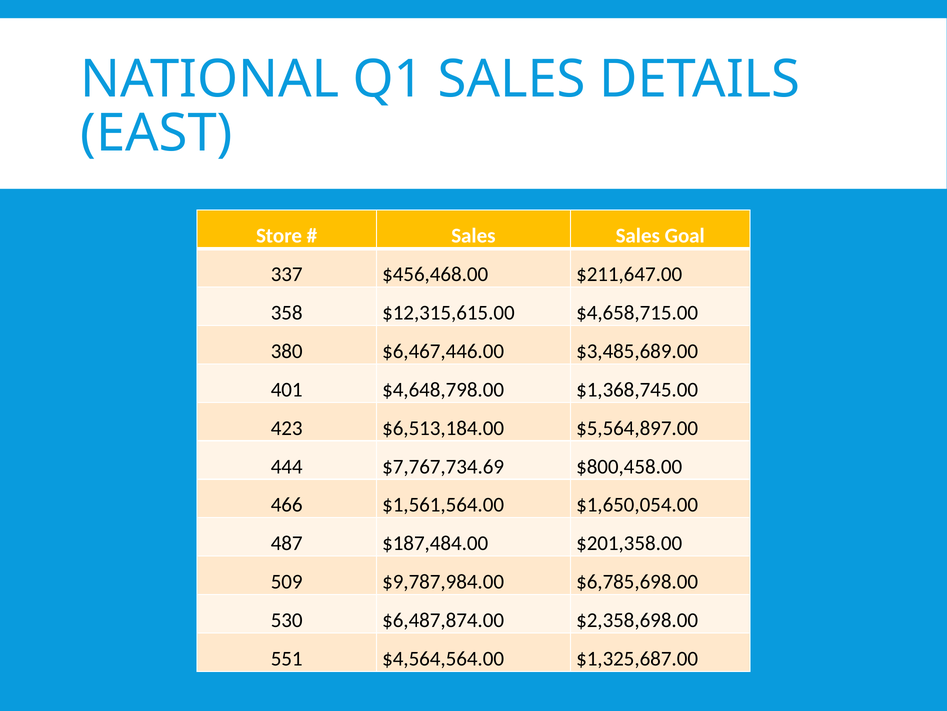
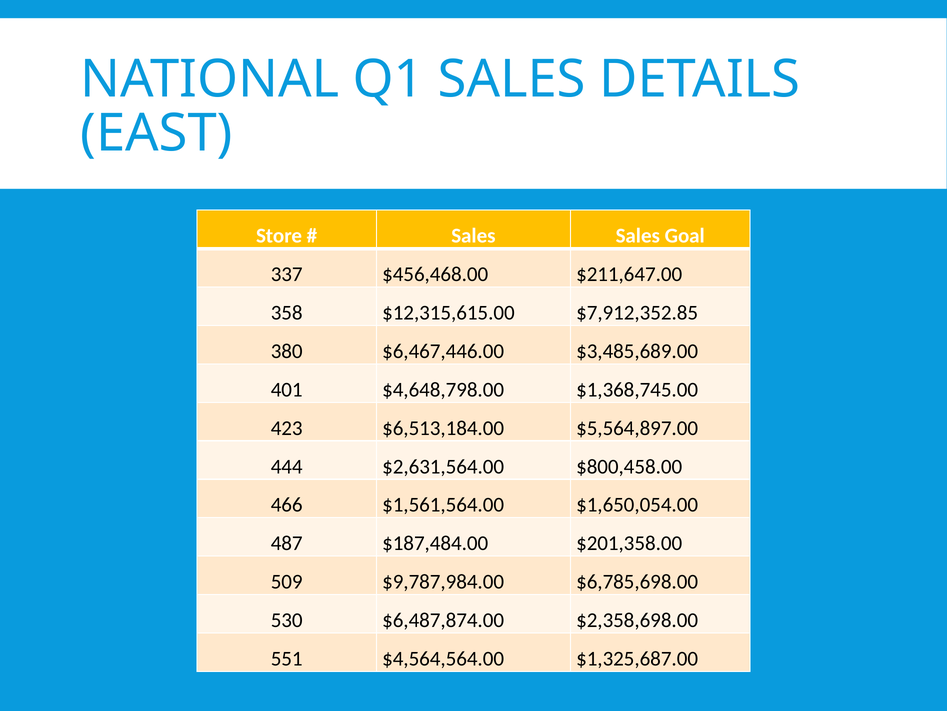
$4,658,715.00: $4,658,715.00 -> $7,912,352.85 (637, 313)
$7,767,734.69: $7,767,734.69 -> $2,631,564.00 (443, 466)
